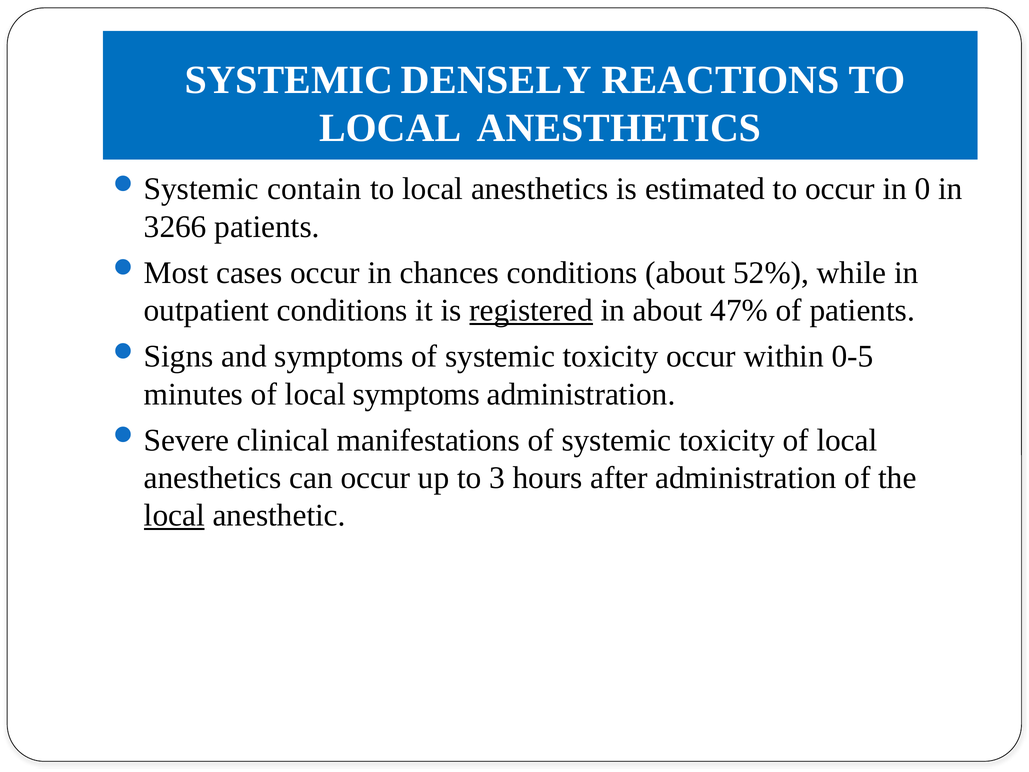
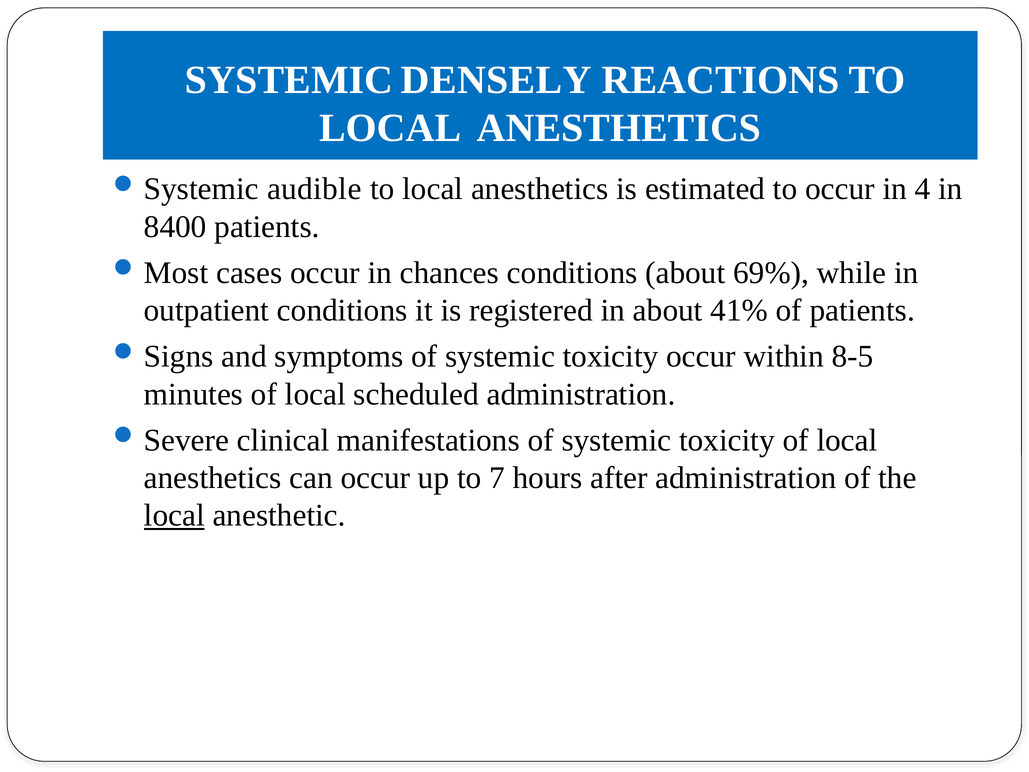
contain: contain -> audible (314, 189)
0: 0 -> 4 (923, 189)
3266: 3266 -> 8400 (175, 227)
52%: 52% -> 69% (771, 273)
registered underline: present -> none (531, 310)
47%: 47% -> 41% (739, 310)
0-5: 0-5 -> 8-5 (852, 356)
local symptoms: symptoms -> scheduled (416, 394)
3: 3 -> 7 (497, 478)
